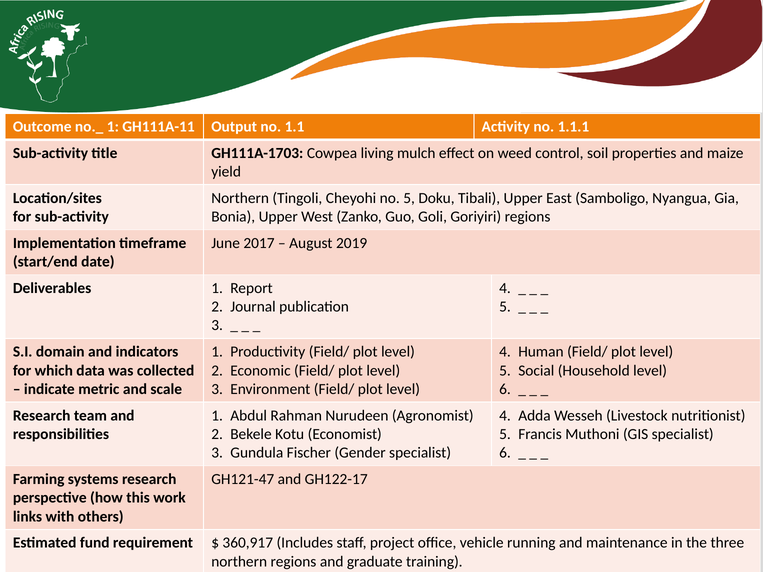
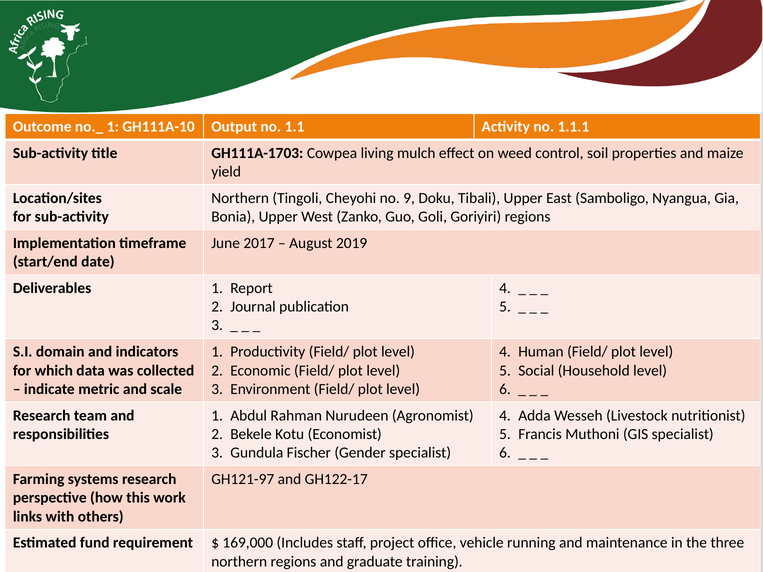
GH111A-11: GH111A-11 -> GH111A-10 (158, 127)
no 5: 5 -> 9 (409, 198)
GH121-47: GH121-47 -> GH121-97 (243, 479)
360,917: 360,917 -> 169,000 (248, 543)
